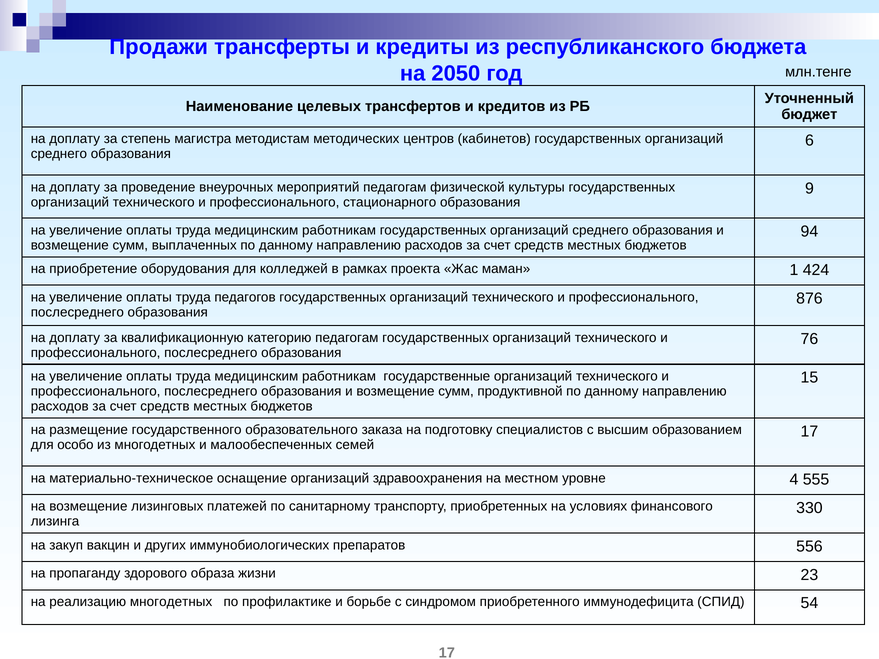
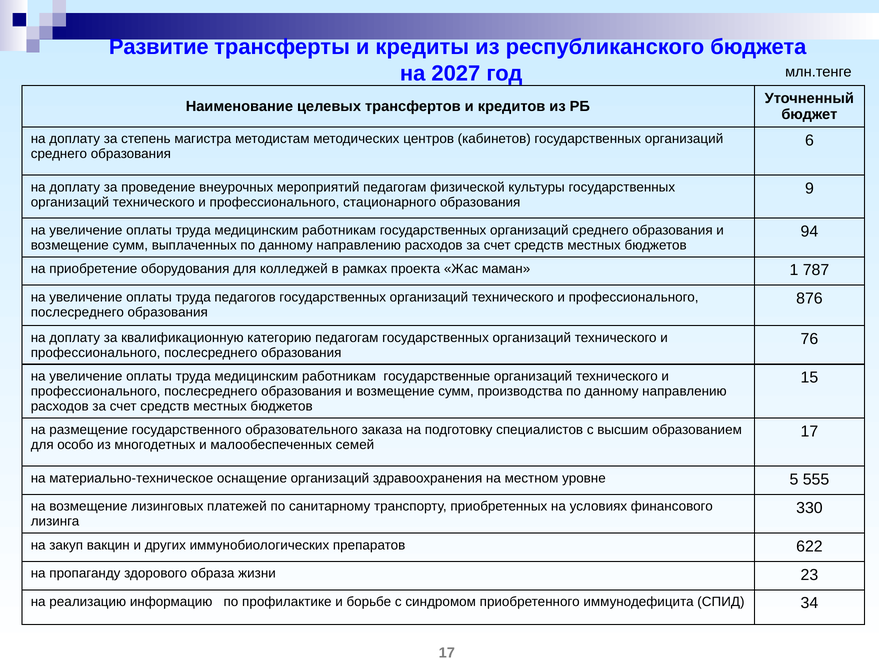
Продажи: Продажи -> Развитие (159, 47)
2050: 2050 -> 2027 (456, 73)
424: 424 -> 787 (816, 270)
продуктивной: продуктивной -> производства (520, 391)
4: 4 -> 5 (794, 480)
556: 556 -> 622 (809, 547)
реализацию многодетных: многодетных -> информацию (171, 602)
54: 54 -> 34 (809, 603)
